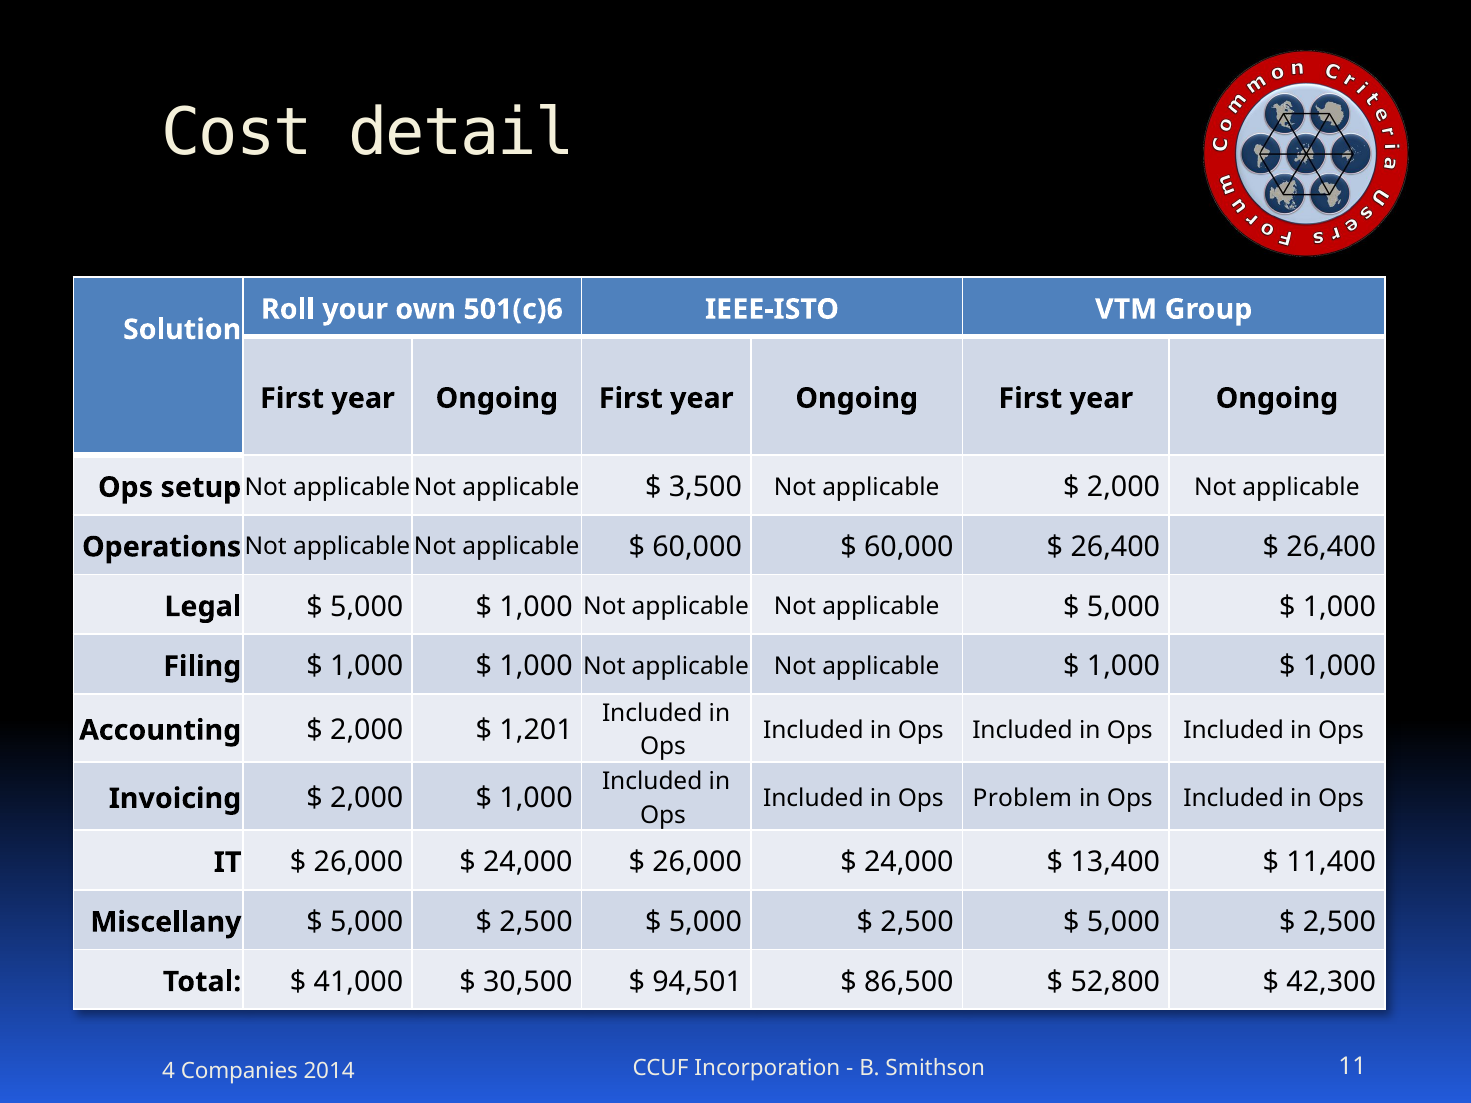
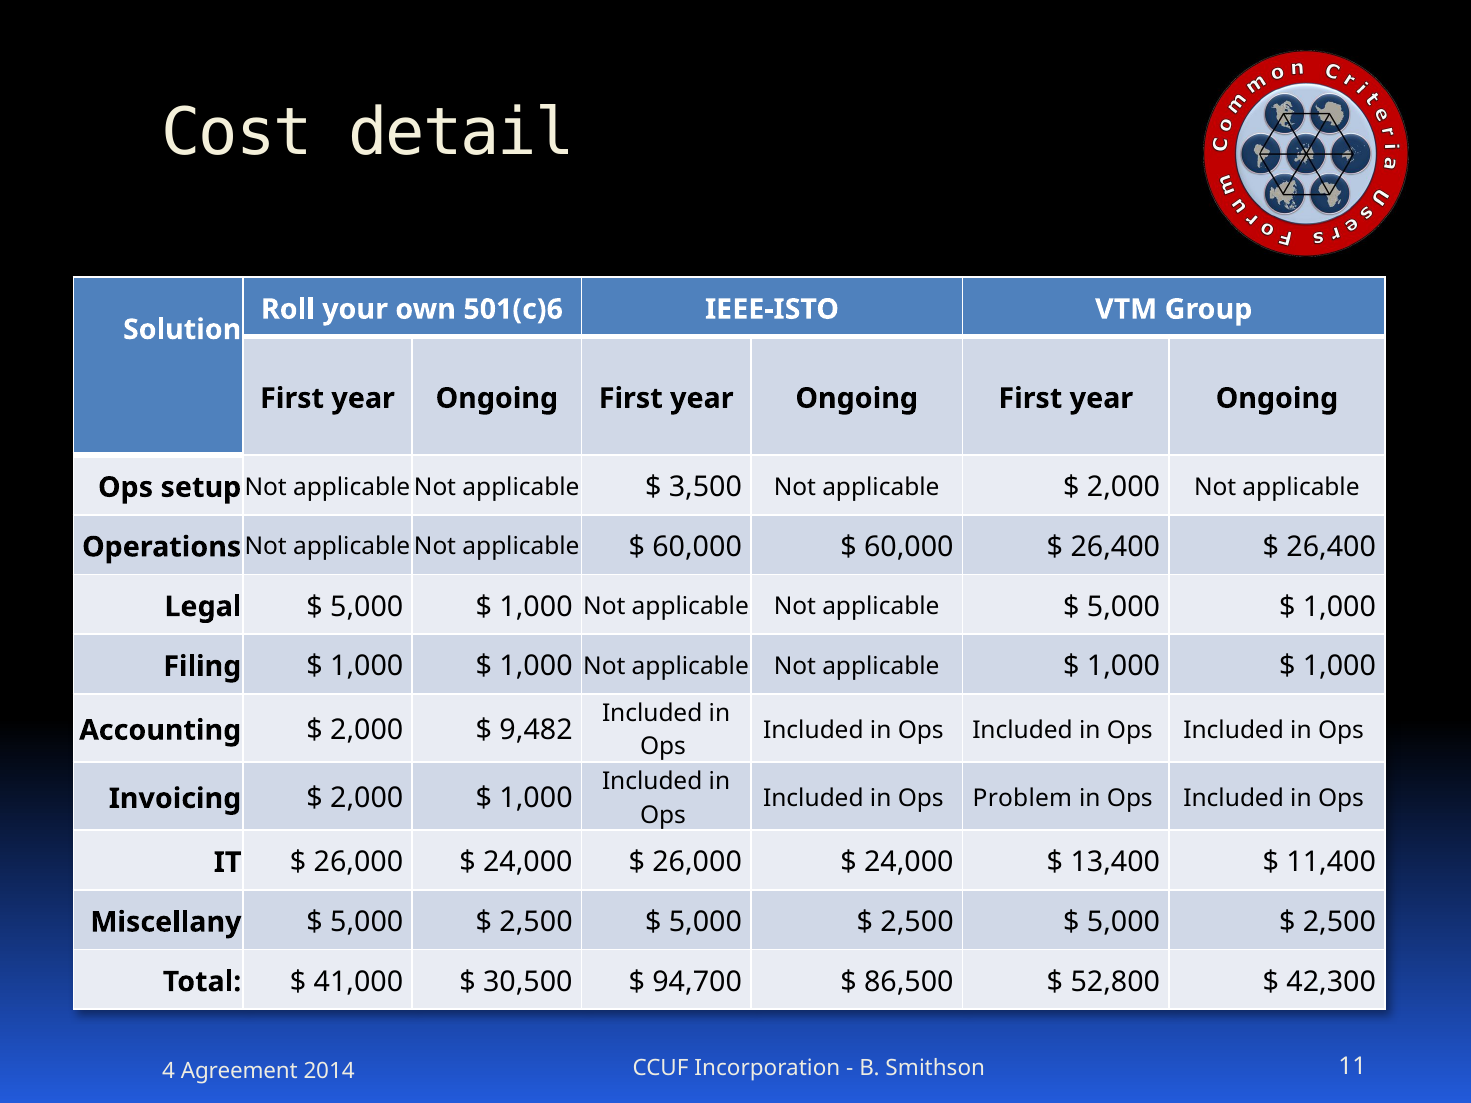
1,201: 1,201 -> 9,482 (536, 730)
94,501: 94,501 -> 94,700 (697, 982)
Companies: Companies -> Agreement (239, 1072)
